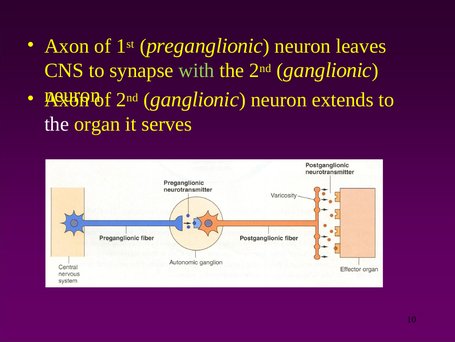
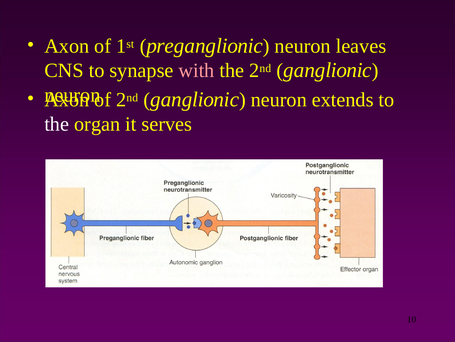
with colour: light green -> pink (196, 70)
